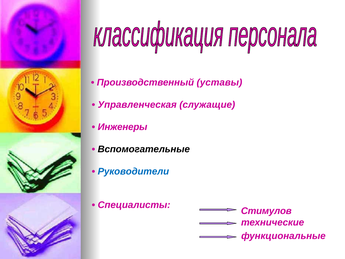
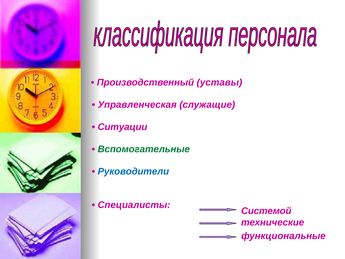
Инженеры: Инженеры -> Ситуации (123, 127)
Вспомогательные colour: black -> green (144, 149)
Стимулов: Стимулов -> Системой (266, 211)
